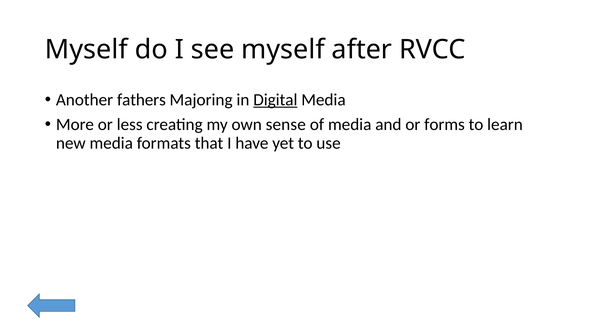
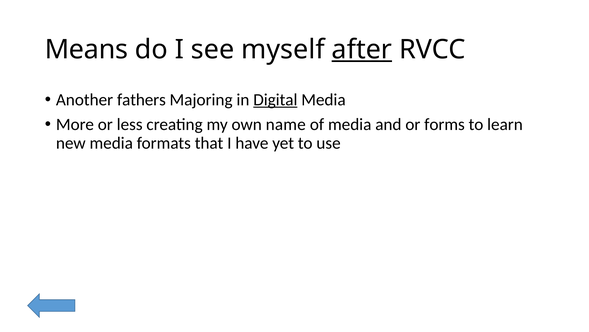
Myself: Myself -> Means (86, 49)
after underline: none -> present (362, 49)
sense: sense -> name (286, 124)
